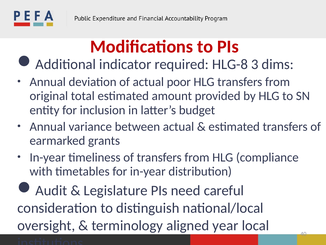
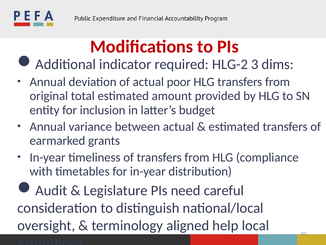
HLG-8: HLG-8 -> HLG-2 (230, 64)
year: year -> help (225, 225)
